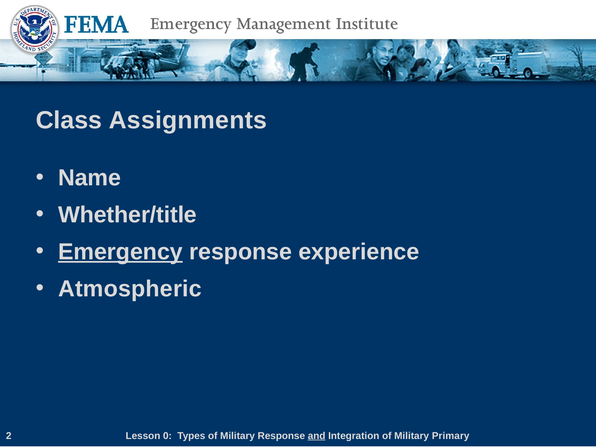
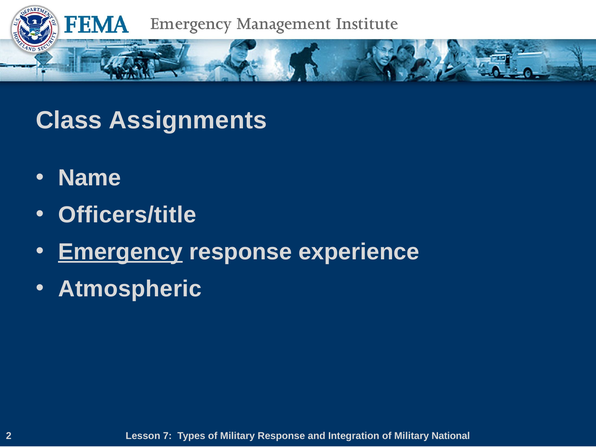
Whether/title: Whether/title -> Officers/title (127, 215)
0: 0 -> 7 (167, 436)
and underline: present -> none (317, 436)
Primary: Primary -> National (451, 436)
